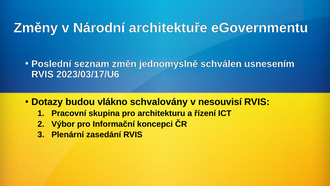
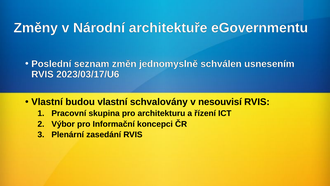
Dotazy: Dotazy -> Vlastní (47, 102)
budou vlákno: vlákno -> vlastní (112, 102)
